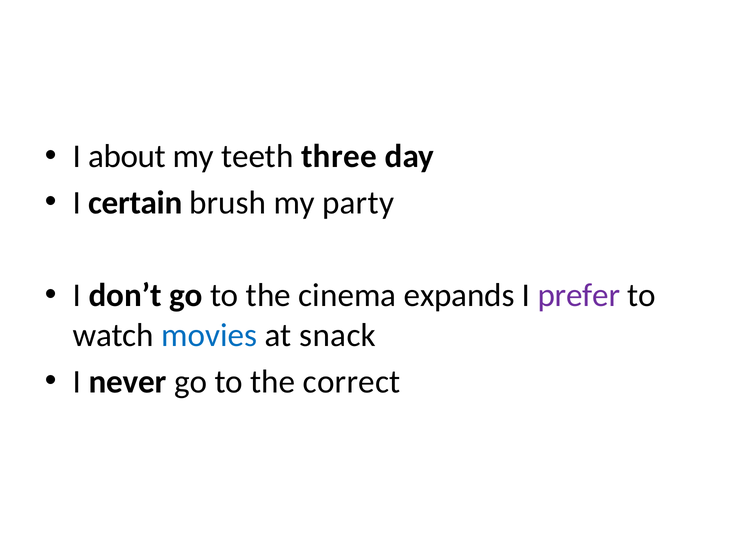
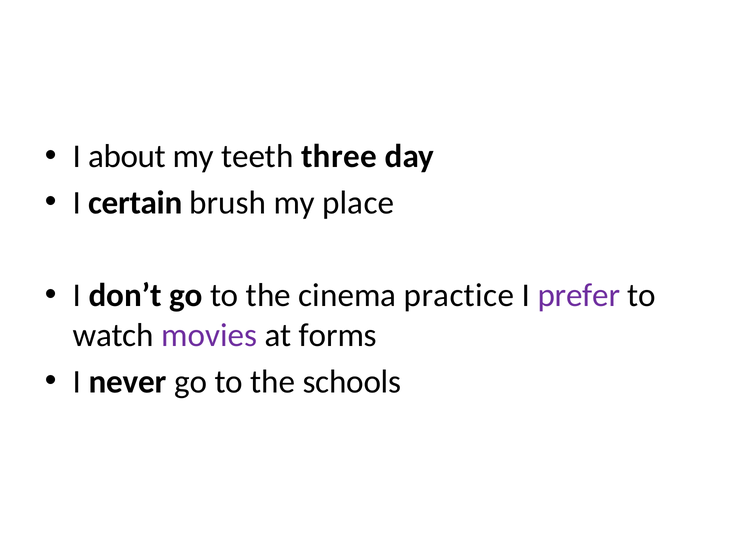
party: party -> place (358, 203)
expands: expands -> practice (459, 296)
movies colour: blue -> purple (209, 336)
snack: snack -> forms (338, 336)
correct: correct -> schools (352, 382)
